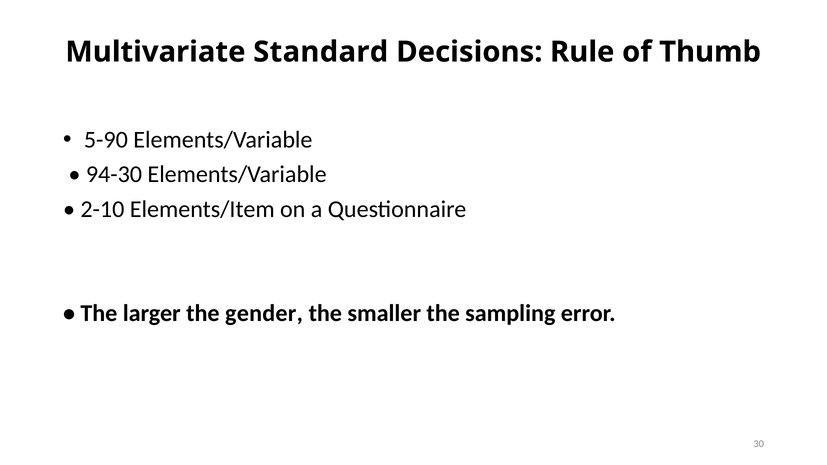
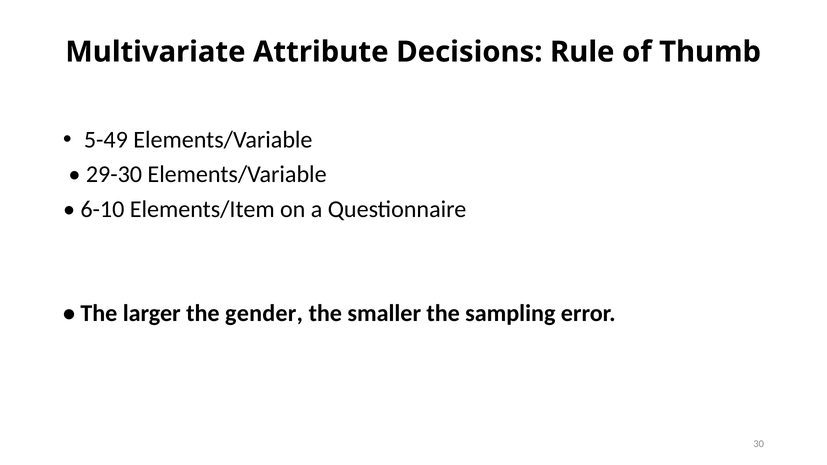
Standard: Standard -> Attribute (321, 52)
5-90: 5-90 -> 5-49 (106, 140)
94-30: 94-30 -> 29-30 (114, 174)
2-10: 2-10 -> 6-10 (102, 209)
